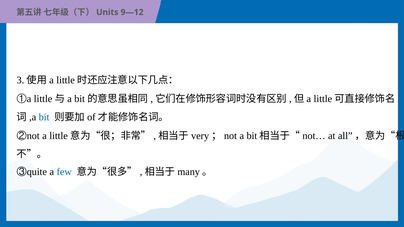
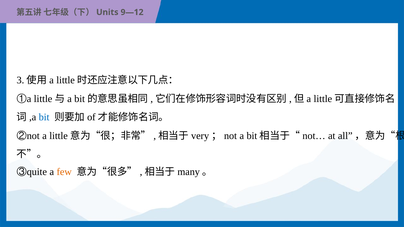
few colour: blue -> orange (64, 172)
